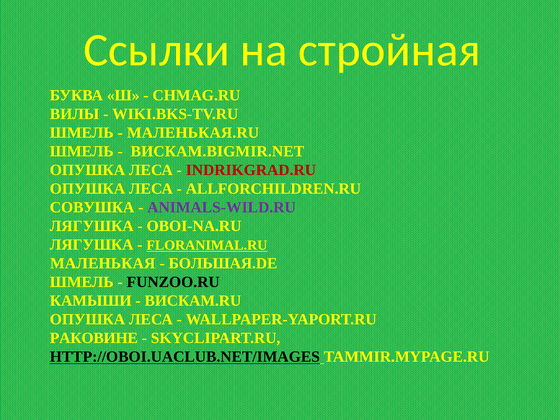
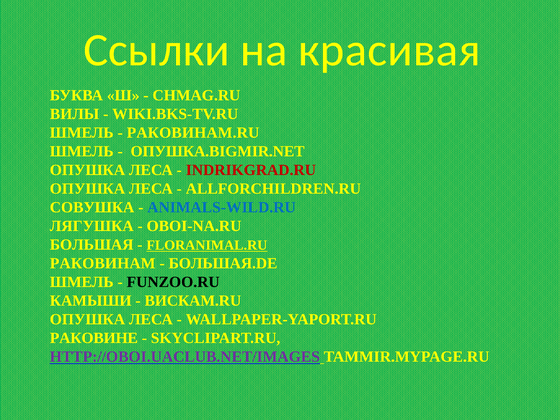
стройная: стройная -> красивая (389, 50)
МАЛЕНЬКАЯ.RU: МАЛЕНЬКАЯ.RU -> РАКОВИНАМ.RU (193, 133)
ВИСКАМ.BIGMIR.NET: ВИСКАМ.BIGMIR.NET -> ОПУШКА.BIGMIR.NET (218, 151)
ANIMALS-WILD.RU colour: purple -> blue (222, 207)
ЛЯГУШКА: ЛЯГУШКА -> БОЛЬШАЯ (92, 245)
МАЛЕНЬКАЯ: МАЛЕНЬКАЯ -> РАКОВИНАМ (103, 263)
HTTP://OBOI.UACLUB.NET/IMAGES colour: black -> purple (185, 357)
